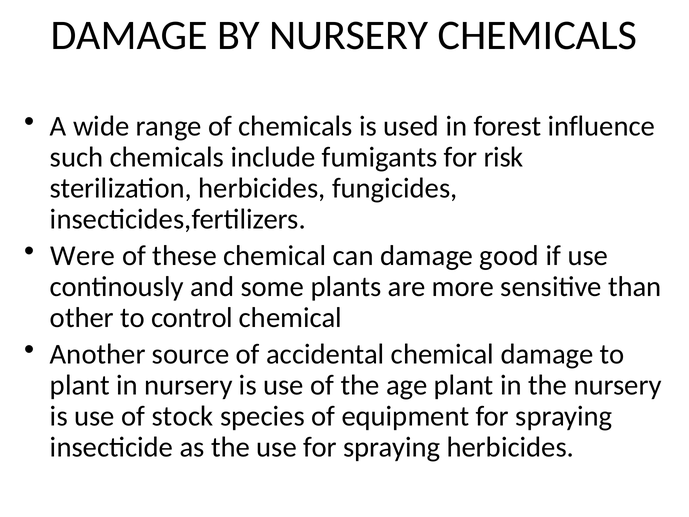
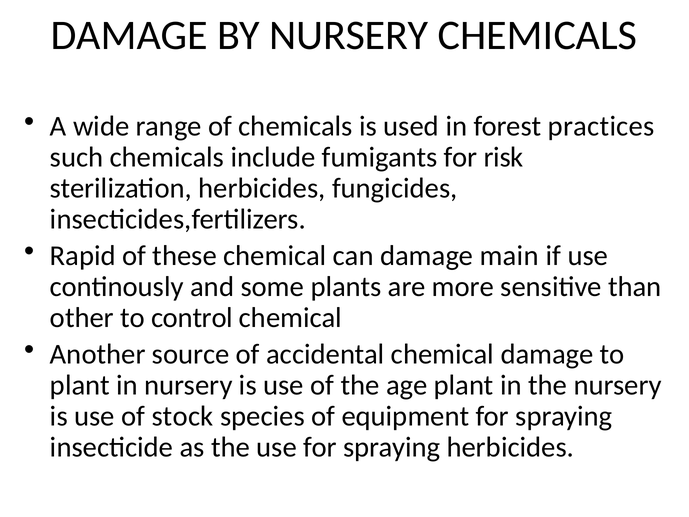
influence: influence -> practices (601, 126)
Were: Were -> Rapid (83, 256)
good: good -> main (509, 256)
